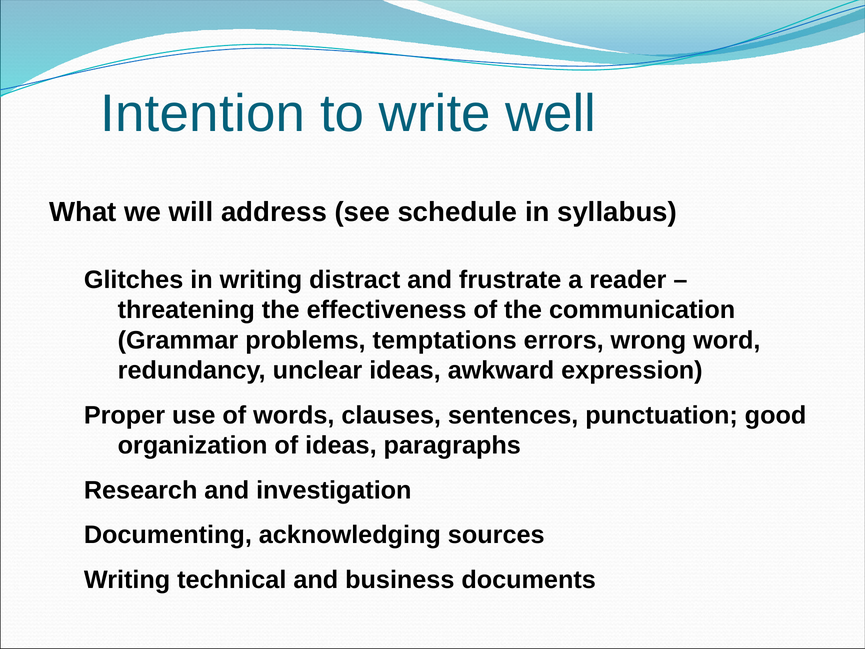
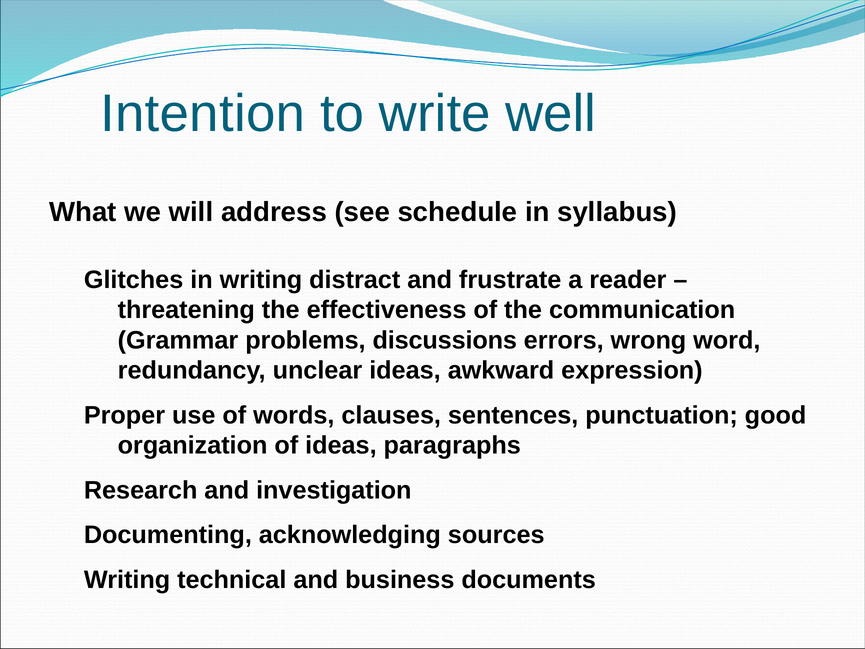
temptations: temptations -> discussions (445, 340)
